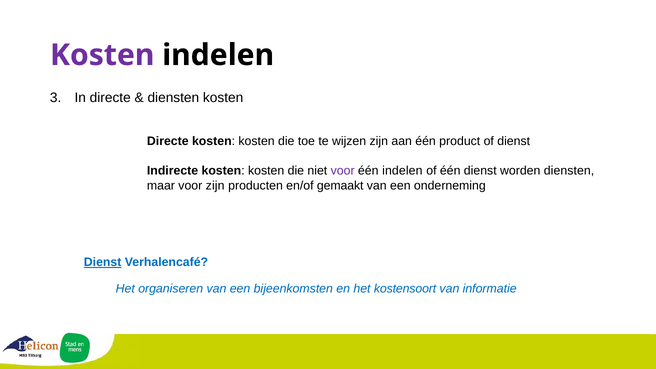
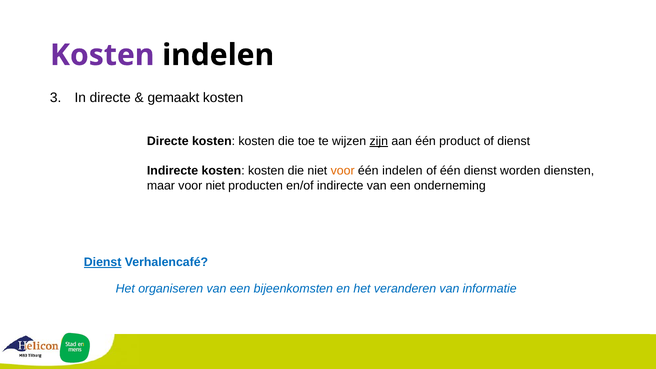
diensten: diensten -> gemaakt (173, 98)
zijn underline: none -> present (379, 141)
voor colour: purple -> orange (343, 171)
voor zijn: zijn -> niet (215, 186)
en/of gemaakt: gemaakt -> indirecte (340, 186)
kostensoort: kostensoort -> veranderen (405, 289)
